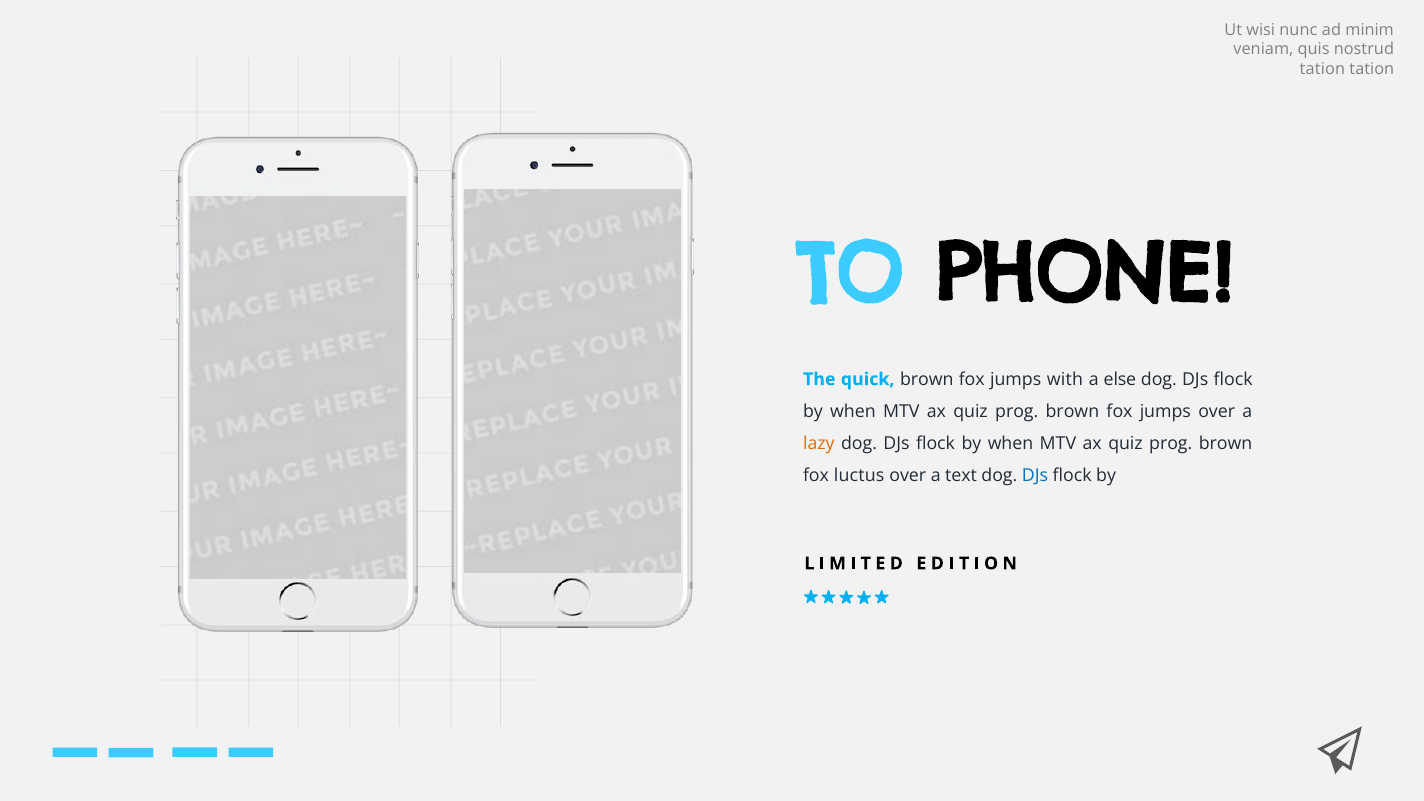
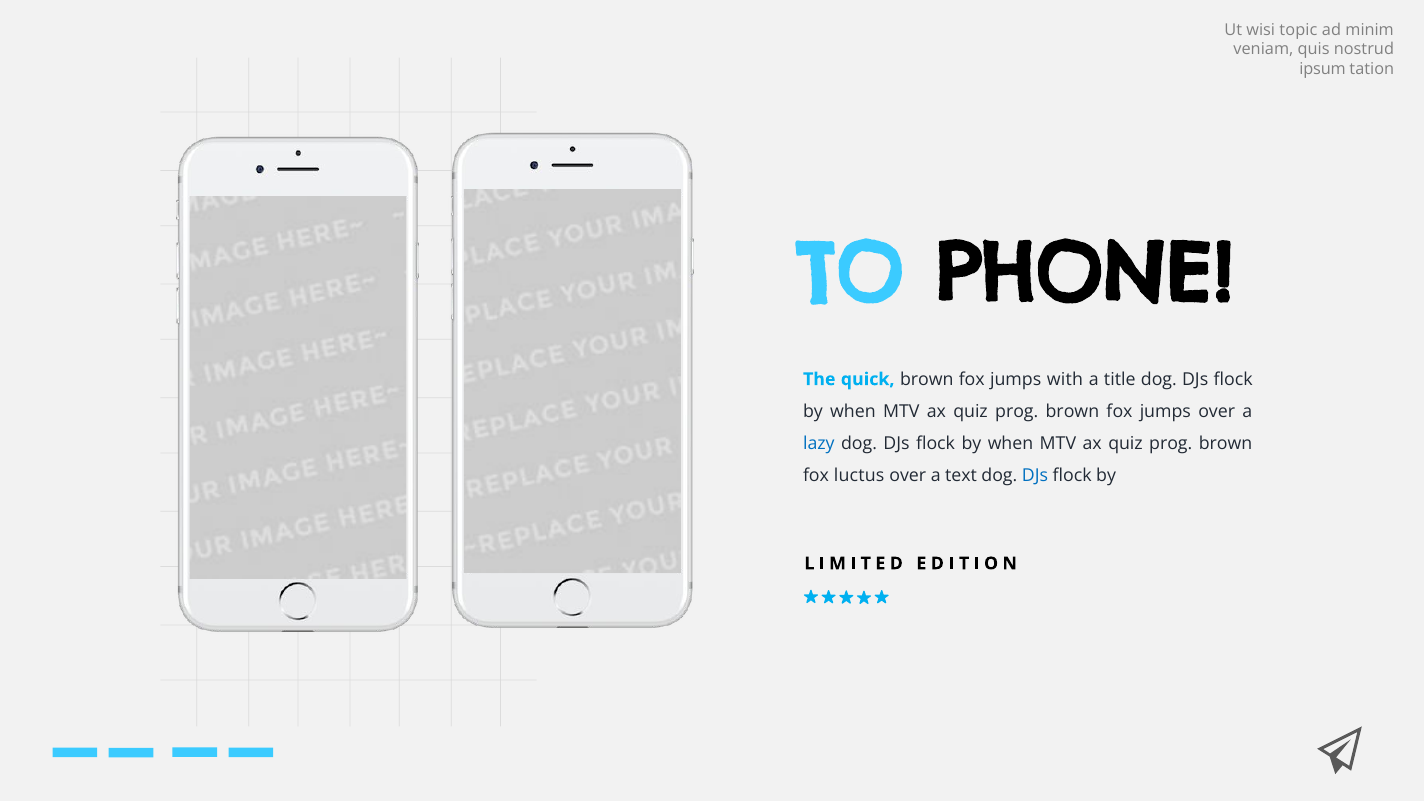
nunc: nunc -> topic (1298, 30)
tation: tation -> ipsum (1323, 69)
else: else -> title (1120, 379)
lazy colour: orange -> blue (819, 443)
